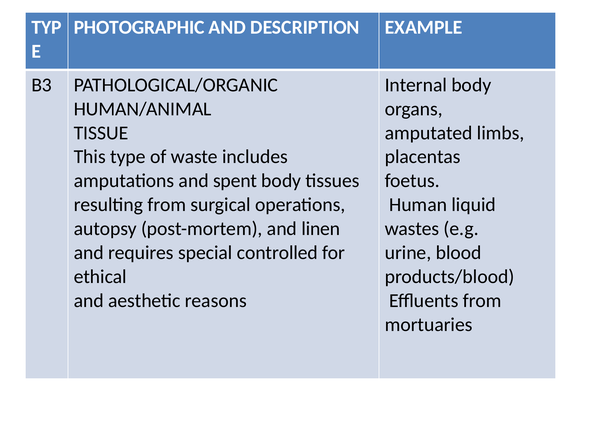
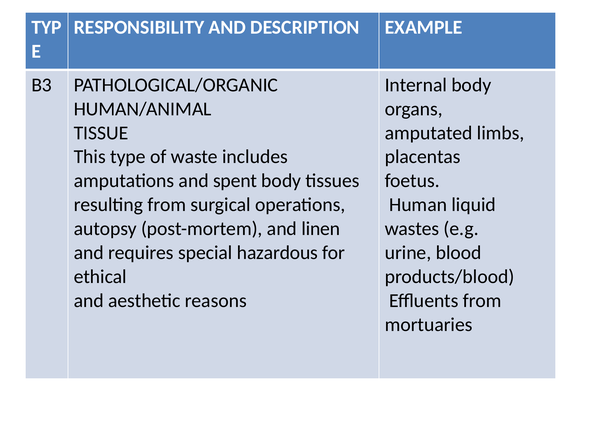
PHOTOGRAPHIC: PHOTOGRAPHIC -> RESPONSIBILITY (139, 27)
controlled: controlled -> hazardous (277, 253)
